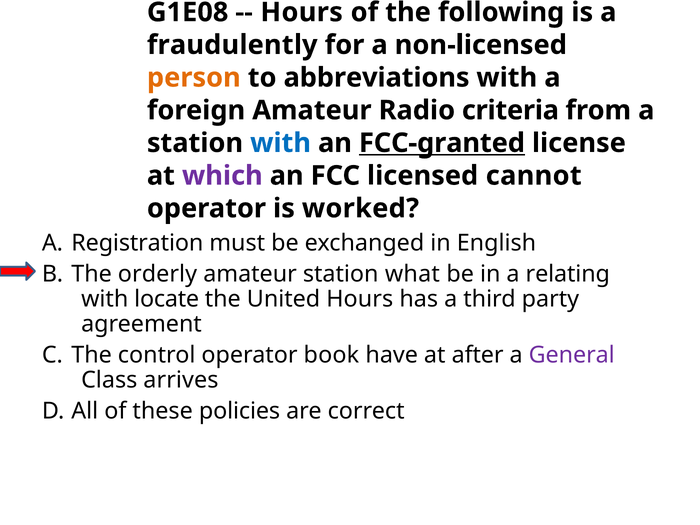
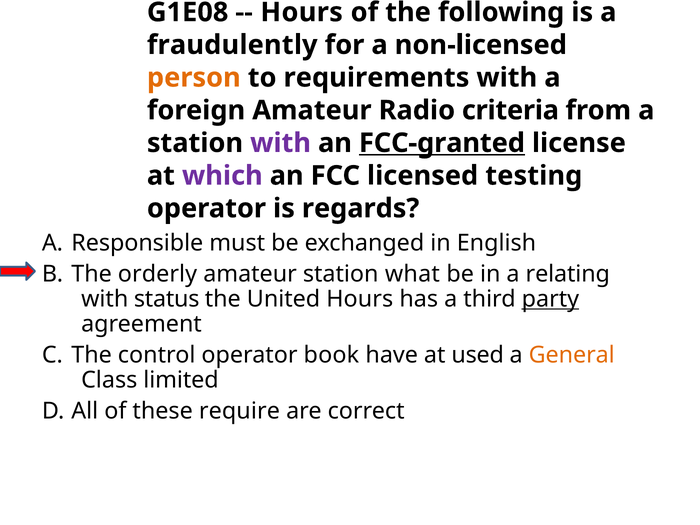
abbreviations: abbreviations -> requirements (376, 78)
with colour: blue -> purple (281, 143)
cannot: cannot -> testing (534, 176)
worked: worked -> regards (361, 208)
Registration: Registration -> Responsible (137, 243)
locate: locate -> status (167, 299)
party underline: none -> present (550, 299)
after: after -> used (478, 355)
General colour: purple -> orange (572, 355)
arrives: arrives -> limited (181, 380)
policies: policies -> require (239, 411)
